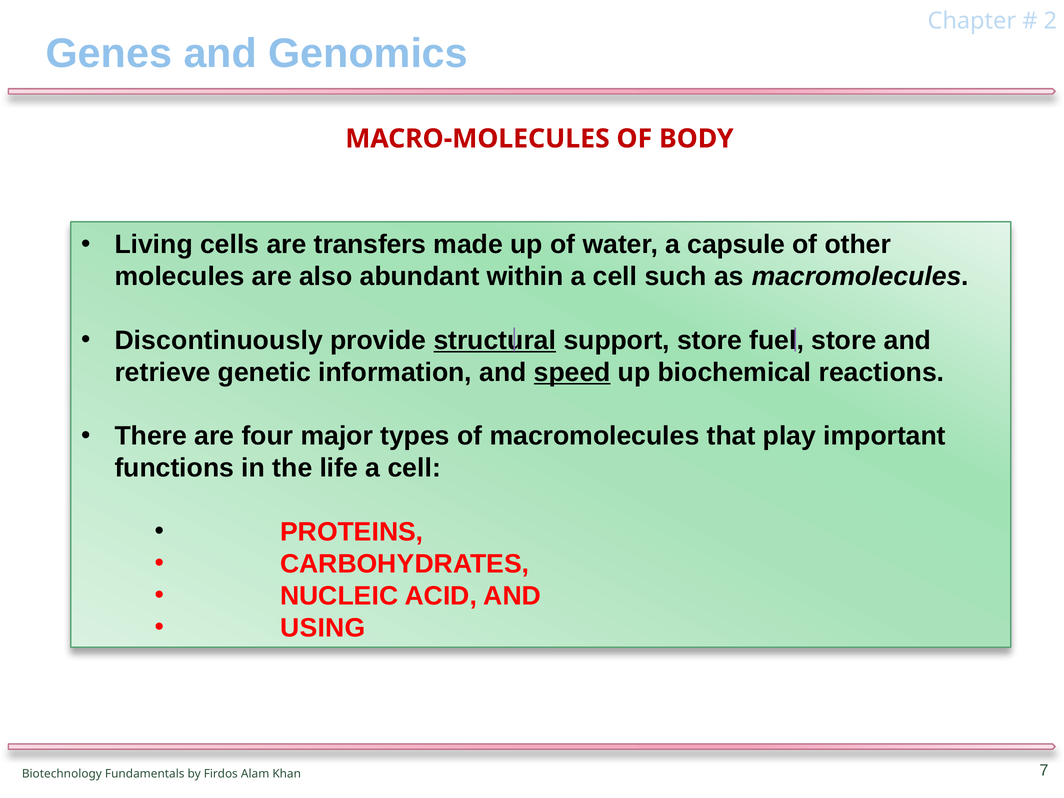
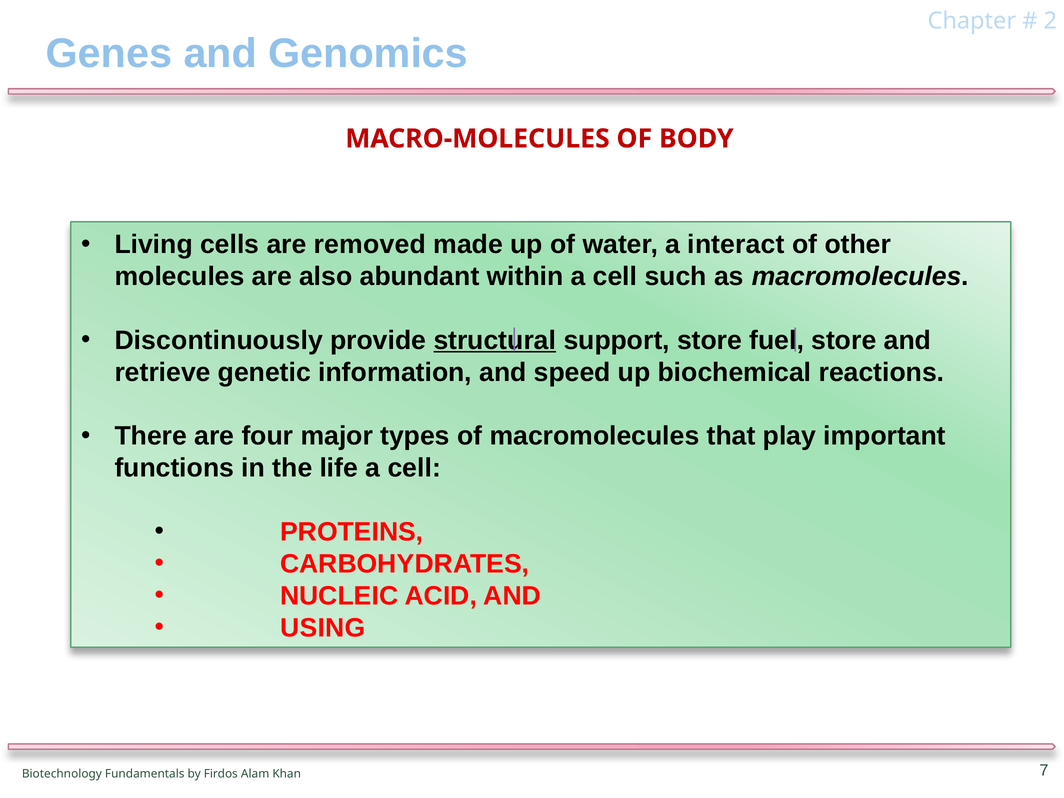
transfers: transfers -> removed (370, 245)
capsule: capsule -> interact (736, 245)
speed underline: present -> none (572, 372)
